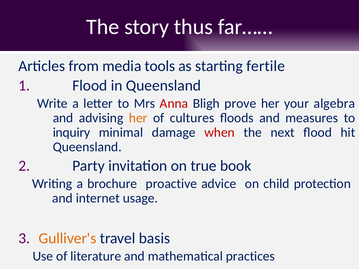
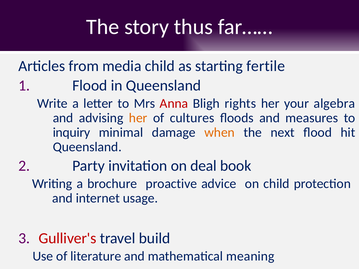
media tools: tools -> child (160, 66)
prove: prove -> rights (240, 103)
when colour: red -> orange (220, 133)
true: true -> deal (204, 166)
Gulliver's colour: orange -> red (68, 239)
basis: basis -> build (155, 239)
practices: practices -> meaning (250, 256)
